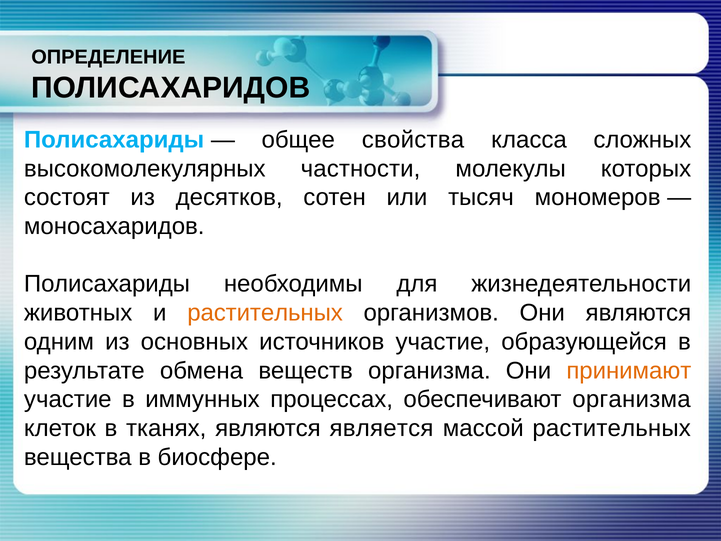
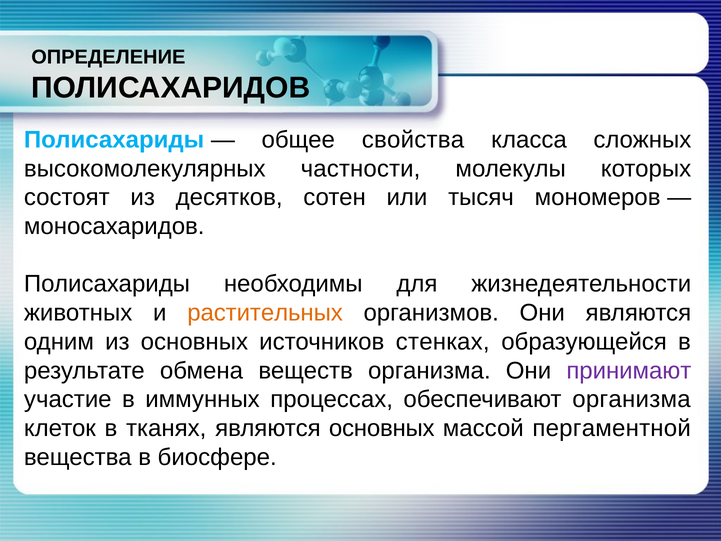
источников участие: участие -> стенках (443, 342)
принимают colour: orange -> purple (629, 370)
являются является: является -> основных (382, 428)
массой растительных: растительных -> пергаментной (612, 428)
